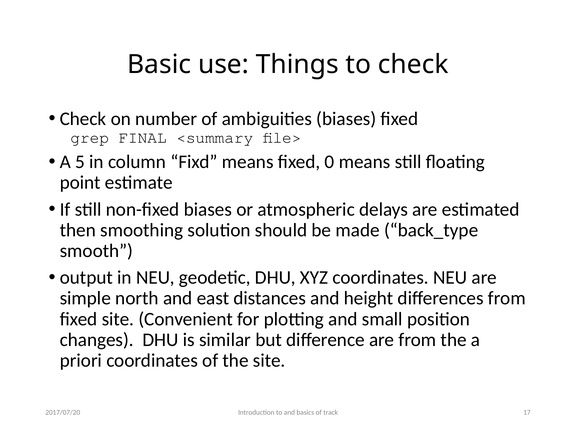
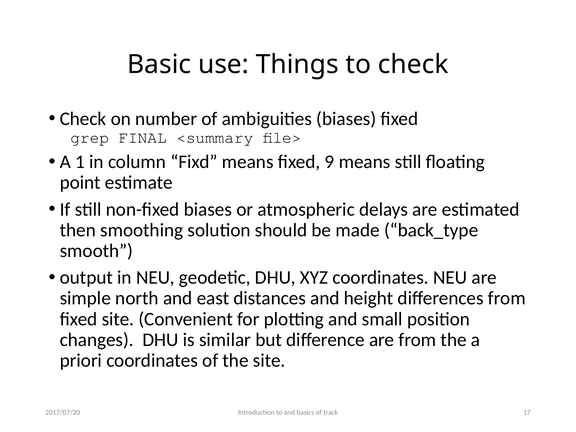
5: 5 -> 1 (80, 162)
0: 0 -> 9 (330, 162)
